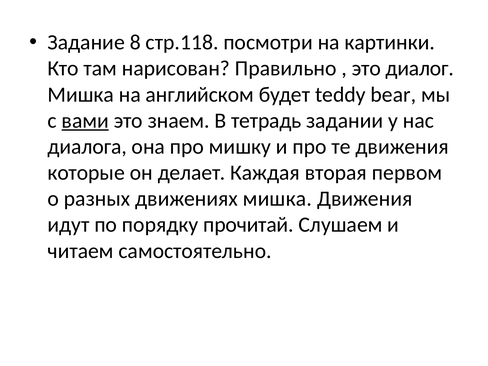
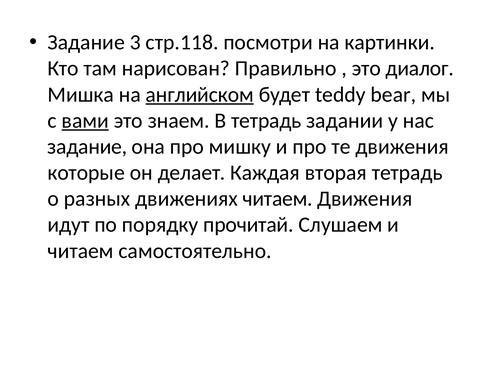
8: 8 -> 3 (135, 42)
английском underline: none -> present (200, 95)
диалога: диалога -> задание (87, 147)
вторая первом: первом -> тетрадь (407, 173)
движениях мишка: мишка -> читаем (278, 199)
